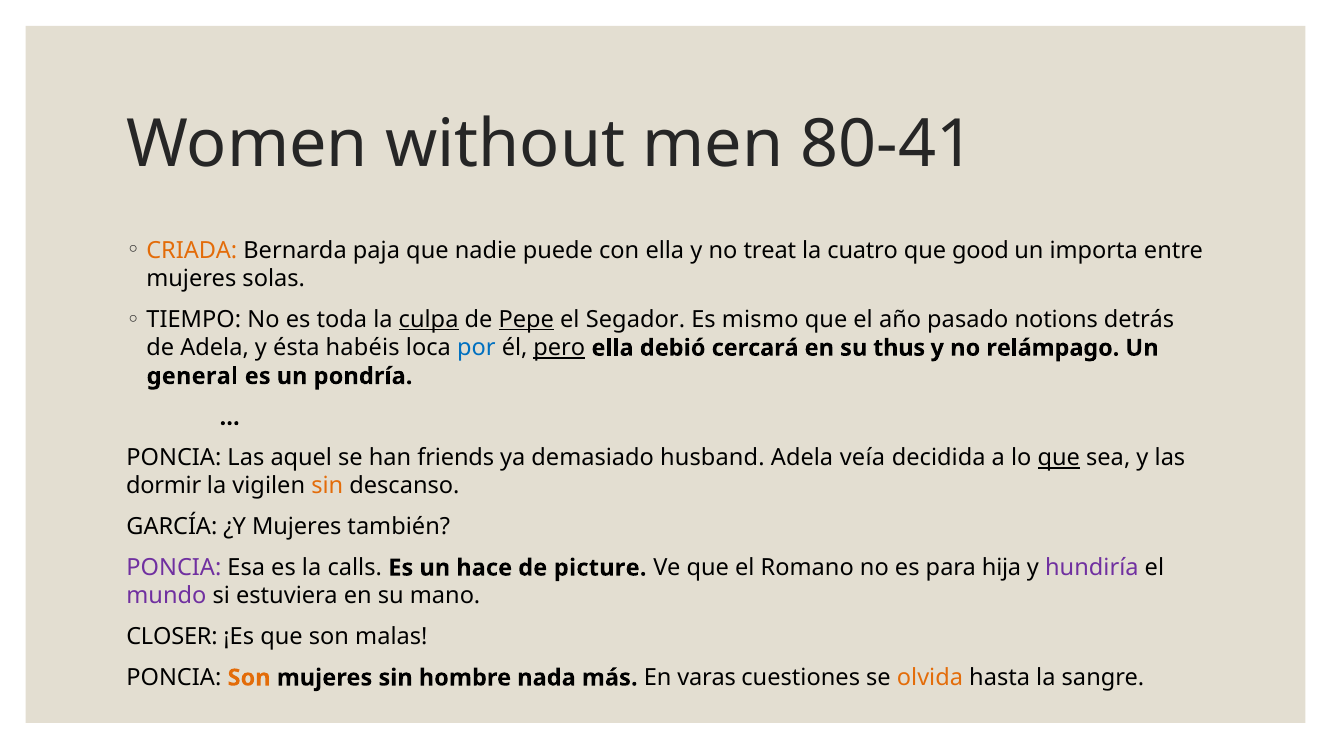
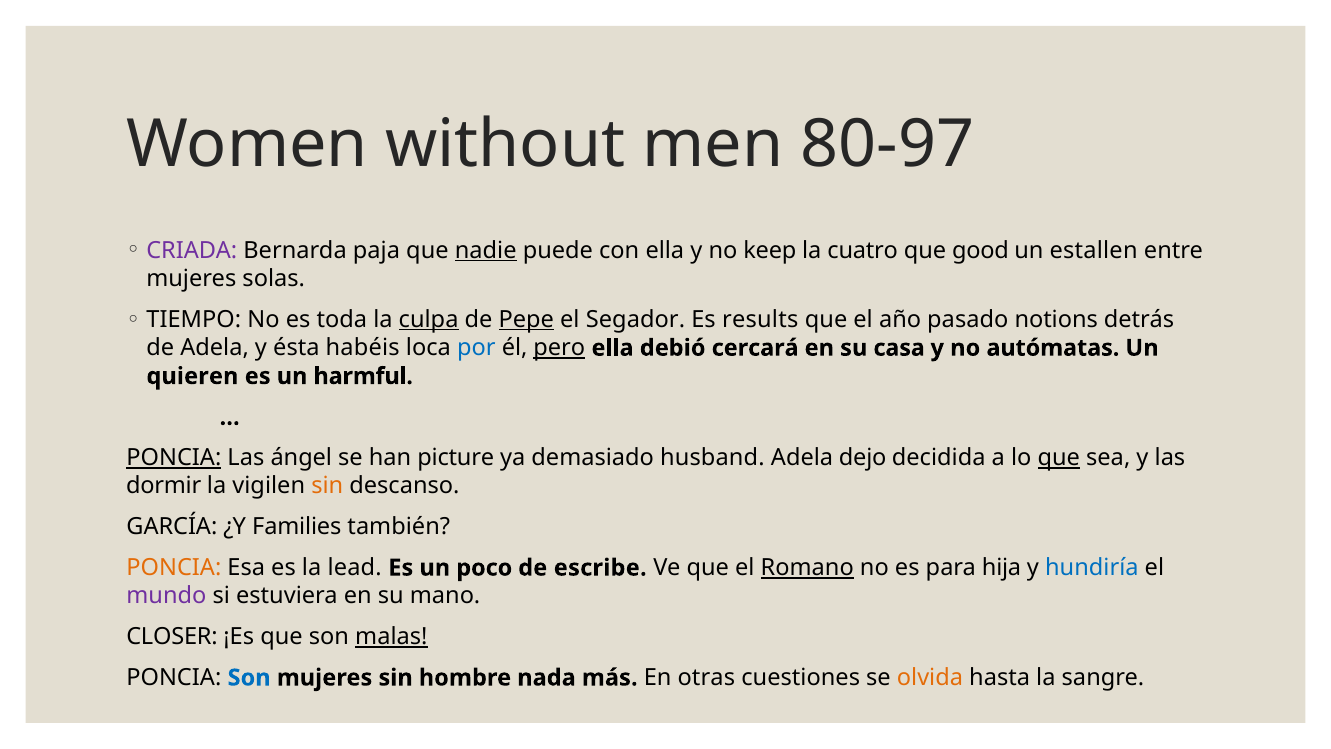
80-41: 80-41 -> 80-97 (887, 145)
CRIADA colour: orange -> purple (192, 250)
nadie underline: none -> present (486, 250)
treat: treat -> keep (770, 250)
importa: importa -> estallen (1094, 250)
mismo: mismo -> results (760, 319)
thus: thus -> casa (899, 348)
relámpago: relámpago -> autómatas (1053, 348)
general: general -> quieren (192, 376)
pondría: pondría -> harmful (363, 376)
PONCIA underline: none -> present (174, 458)
aquel: aquel -> ángel (301, 458)
friends: friends -> picture (456, 458)
veía: veía -> dejo (863, 458)
¿Y Mujeres: Mujeres -> Families (297, 527)
PONCIA colour: purple -> orange (174, 568)
calls: calls -> lead (355, 568)
hace: hace -> poco (484, 568)
picture: picture -> escribe (600, 568)
Romano underline: none -> present (807, 568)
hundiría colour: purple -> blue (1092, 568)
malas underline: none -> present (391, 637)
Son colour: orange -> blue (249, 677)
varas: varas -> otras (706, 677)
